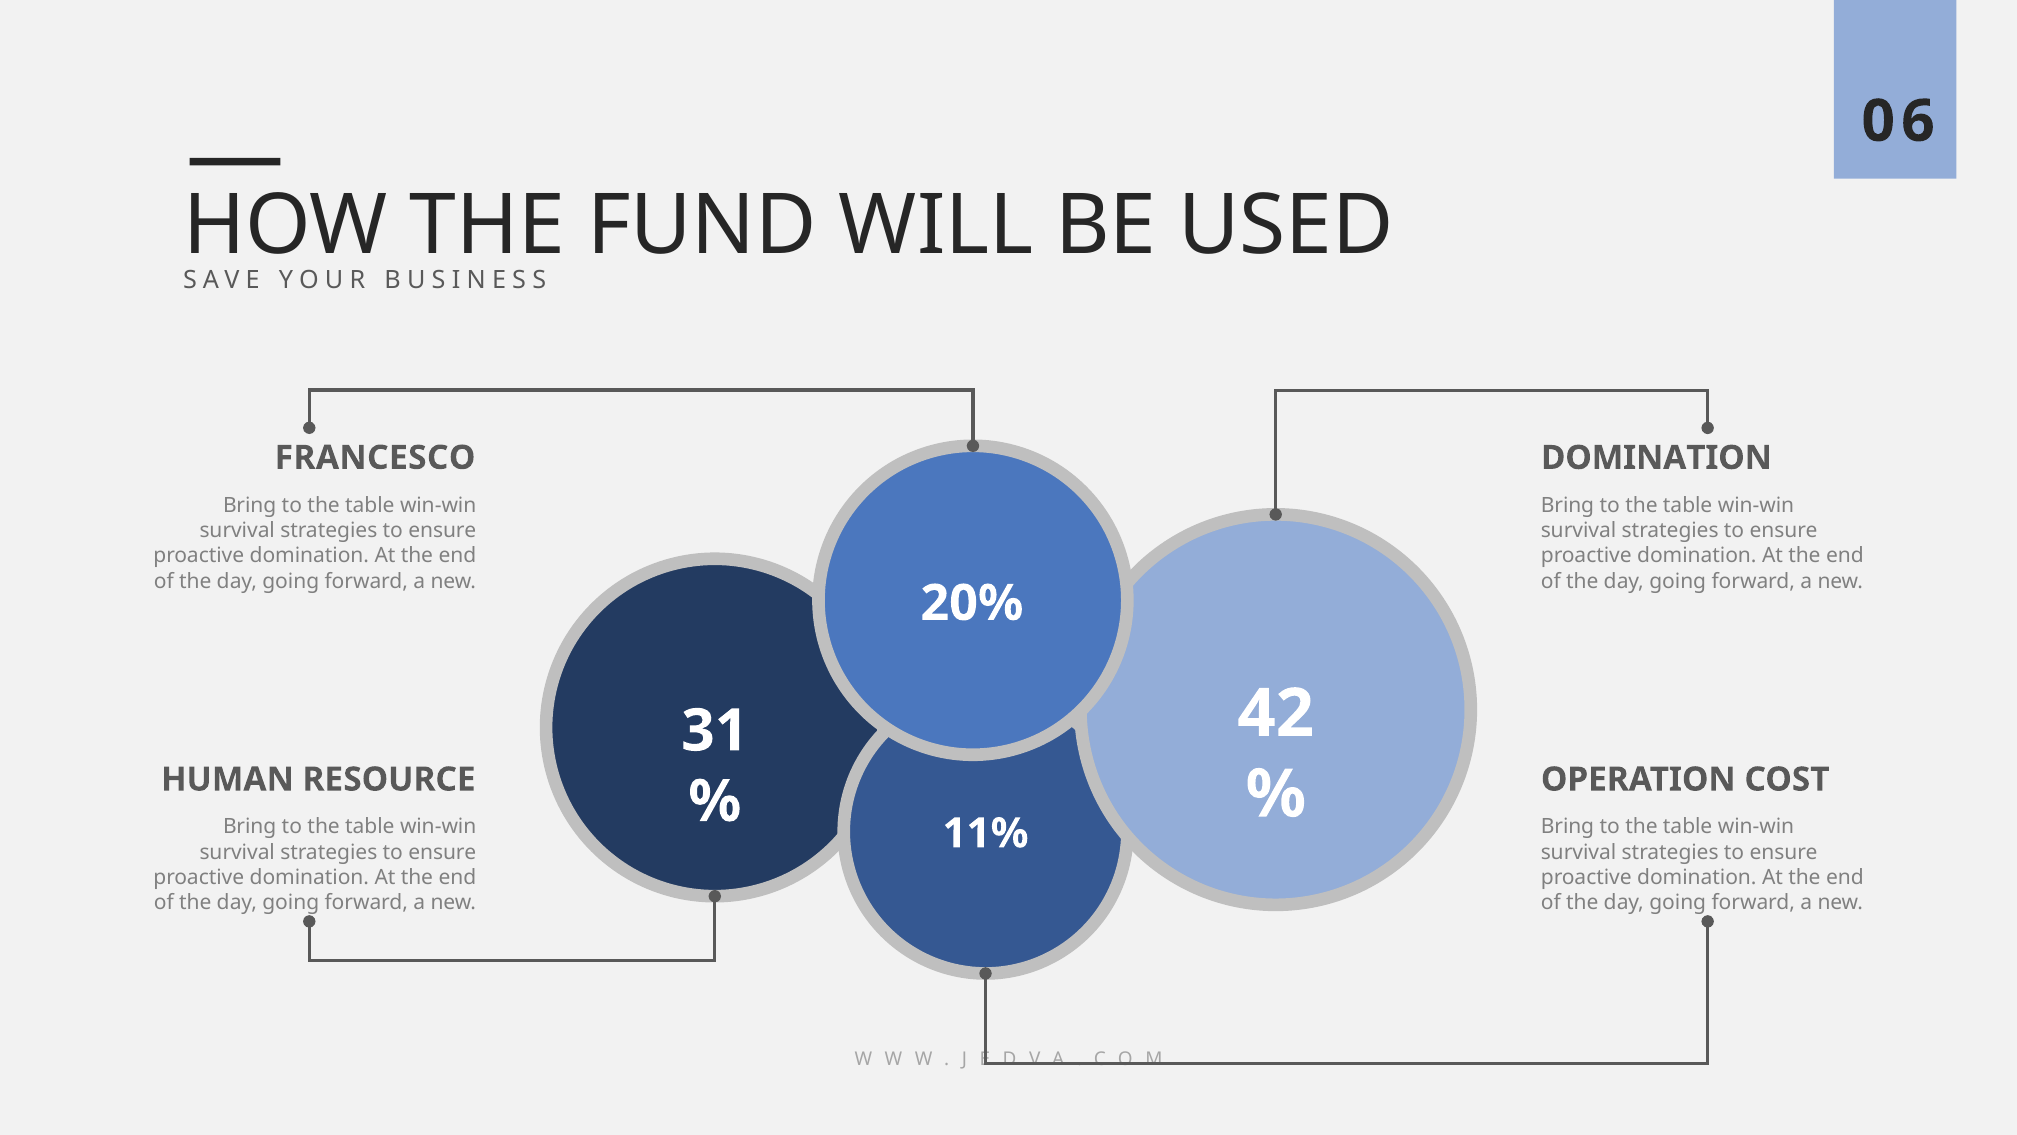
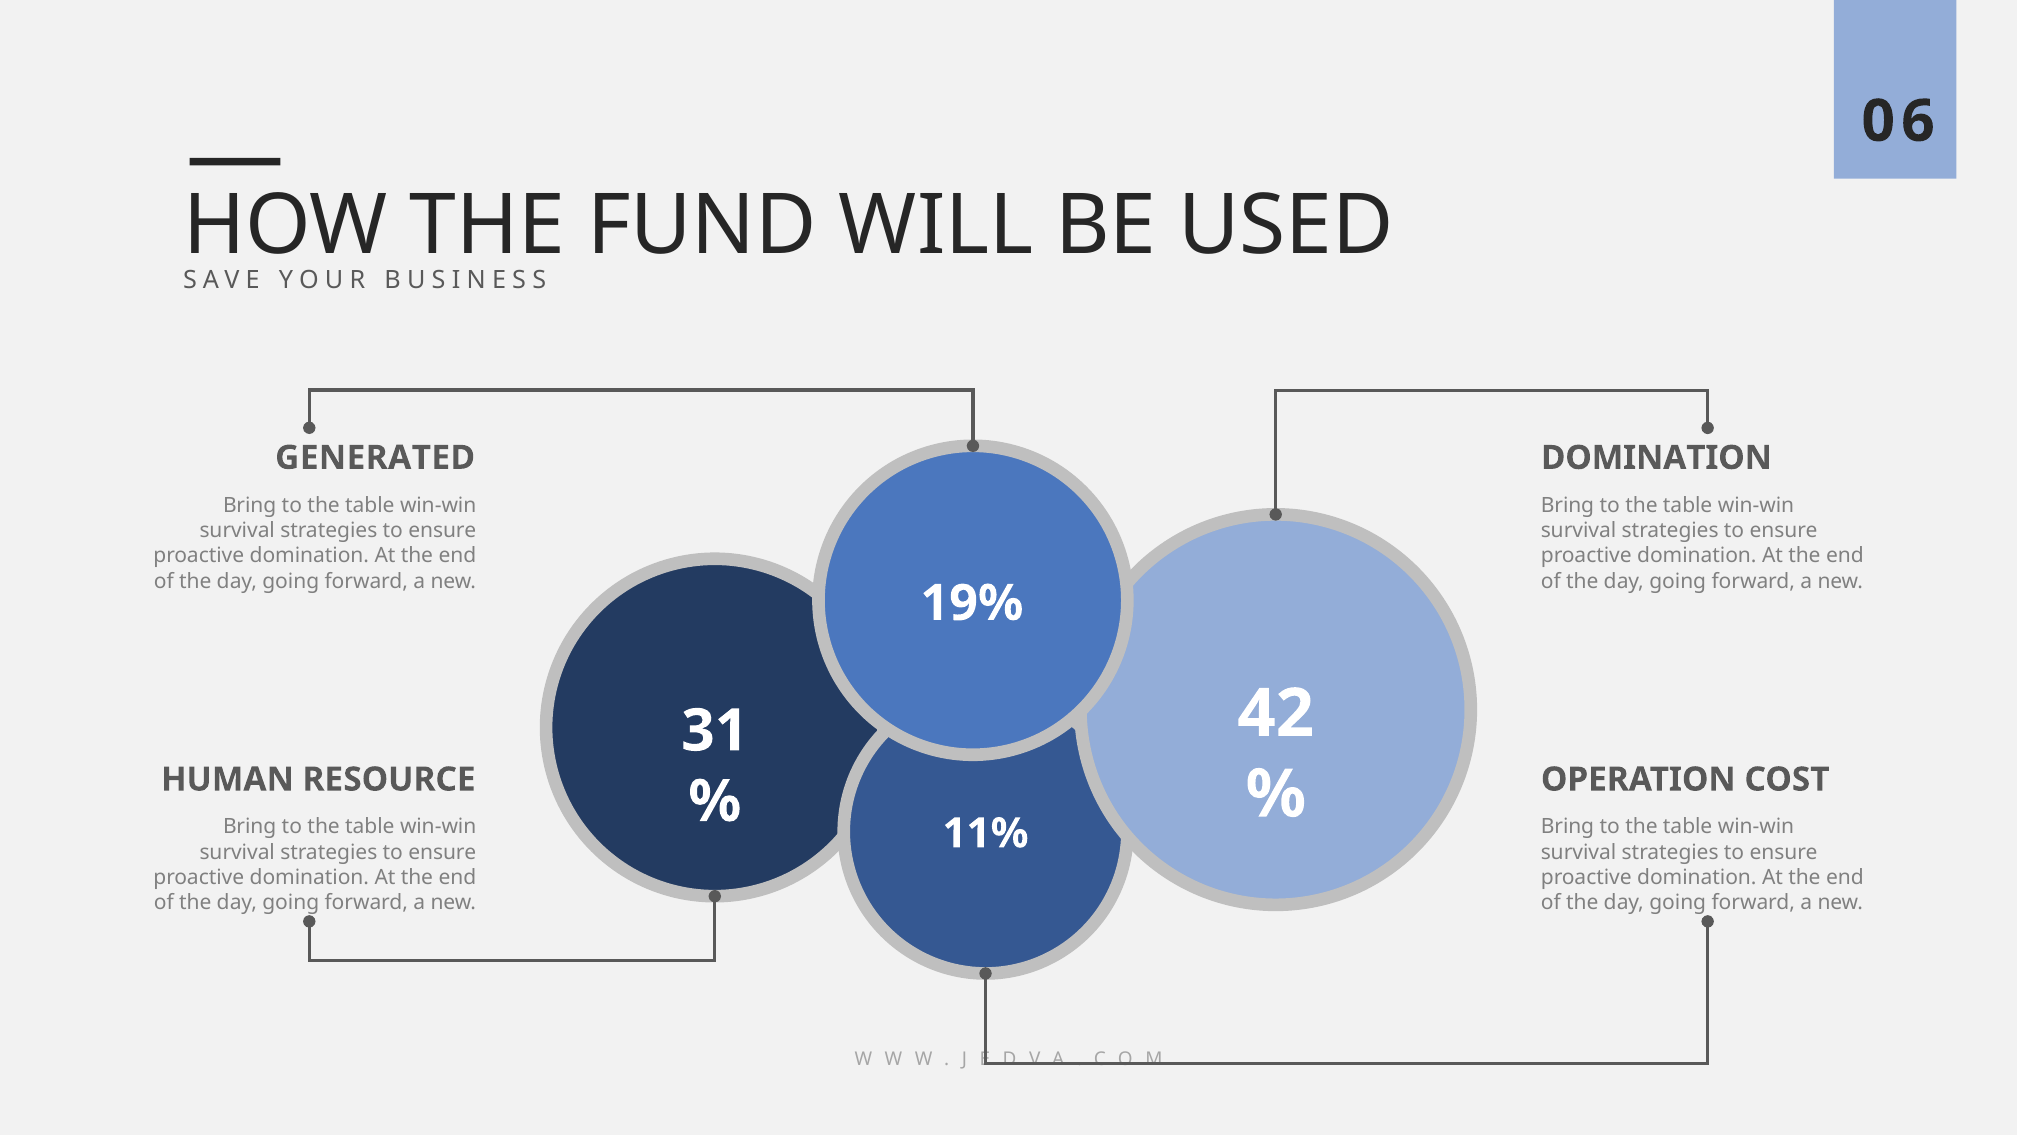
FRANCESCO: FRANCESCO -> GENERATED (375, 458)
20%: 20% -> 19% (972, 603)
